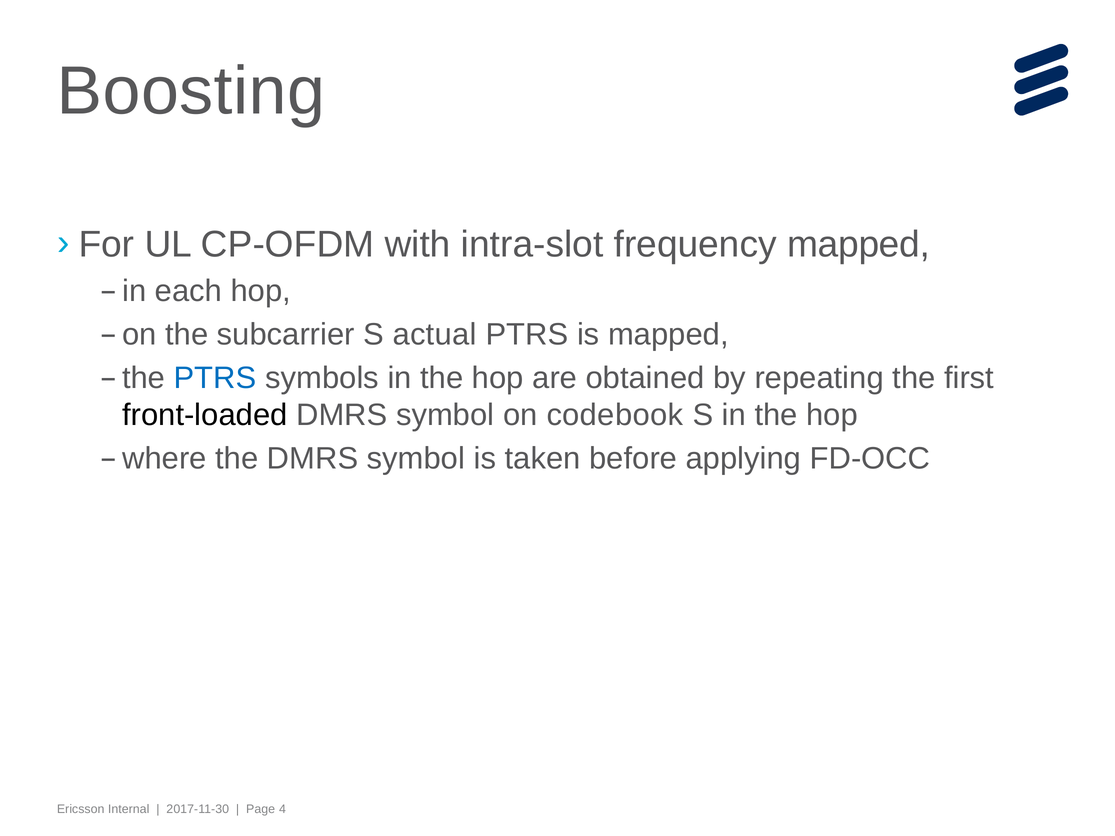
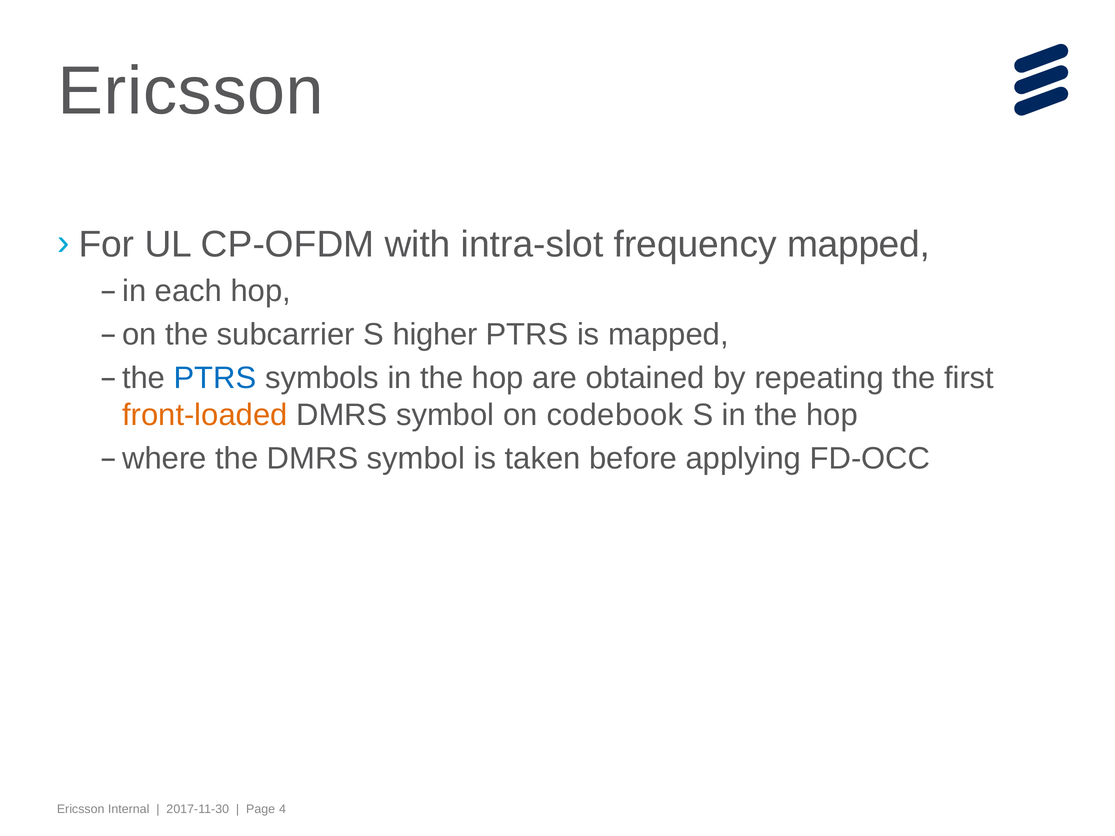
Boosting: Boosting -> Ericsson (191, 91)
actual: actual -> higher (435, 335)
front-loaded colour: black -> orange (205, 415)
